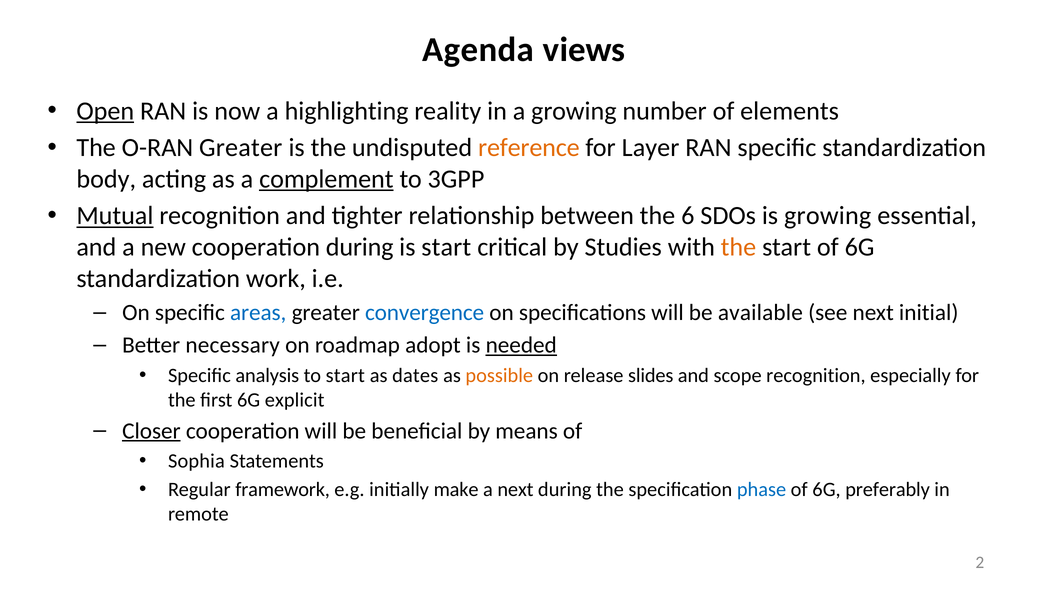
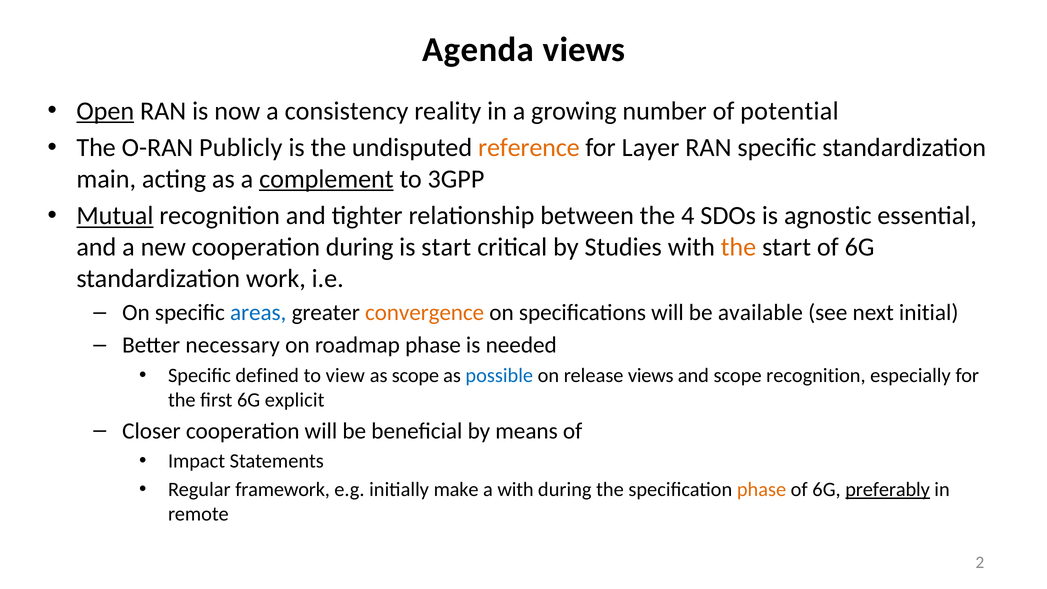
highlighting: highlighting -> consistency (347, 111)
elements: elements -> potential (789, 111)
O-RAN Greater: Greater -> Publicly (241, 148)
body: body -> main (106, 179)
6: 6 -> 4 (688, 216)
is growing: growing -> agnostic (828, 216)
convergence colour: blue -> orange (425, 313)
roadmap adopt: adopt -> phase (433, 345)
needed underline: present -> none (521, 345)
analysis: analysis -> defined (267, 375)
to start: start -> view (345, 375)
as dates: dates -> scope (415, 375)
possible colour: orange -> blue (499, 375)
release slides: slides -> views (651, 375)
Closer underline: present -> none (151, 431)
Sophia: Sophia -> Impact (197, 461)
a next: next -> with (515, 489)
phase colour: blue -> orange (762, 489)
preferably underline: none -> present (888, 489)
